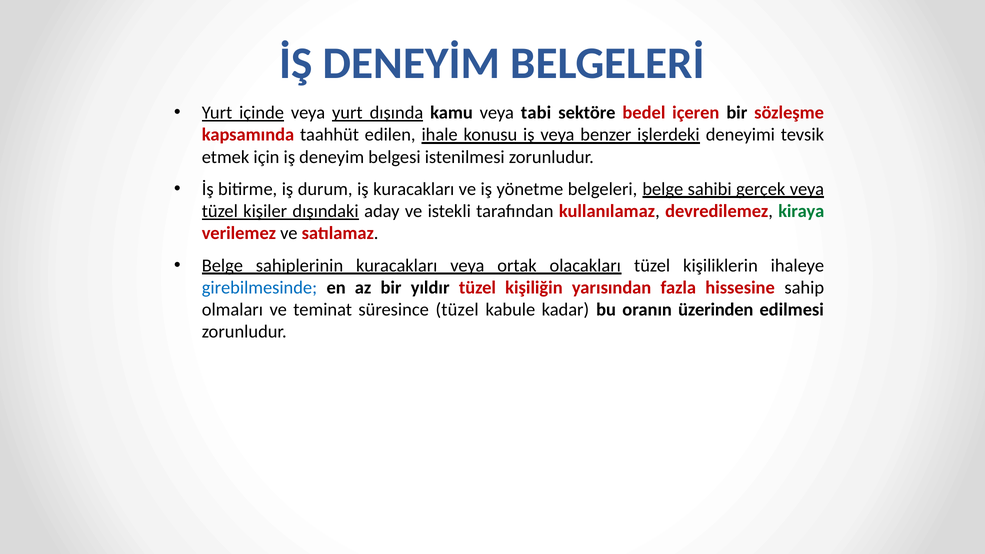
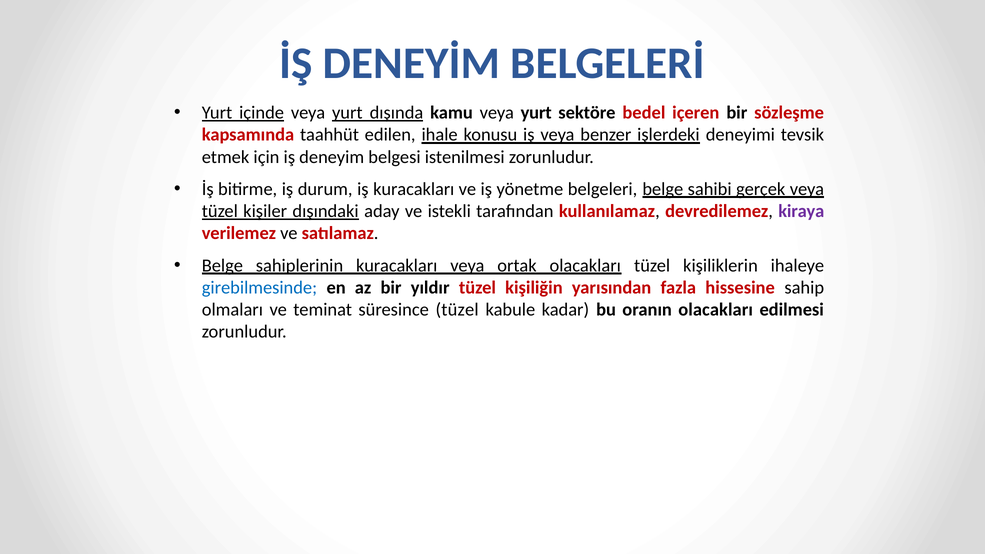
kamu veya tabi: tabi -> yurt (536, 113)
kiraya colour: green -> purple (801, 211)
oranın üzerinden: üzerinden -> olacakları (716, 310)
